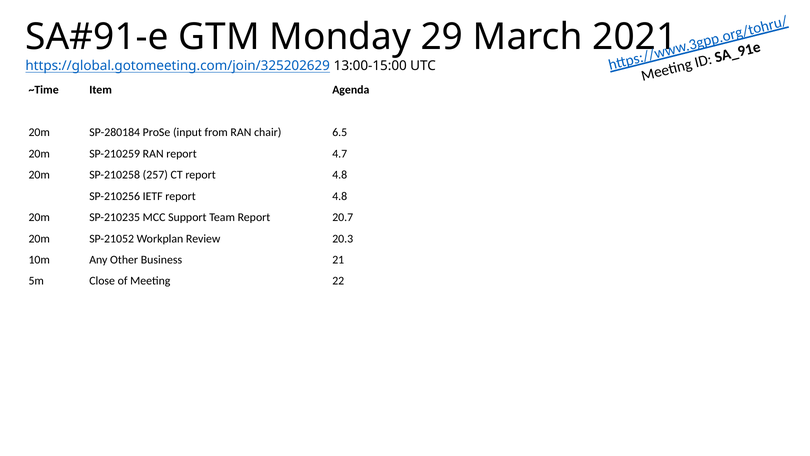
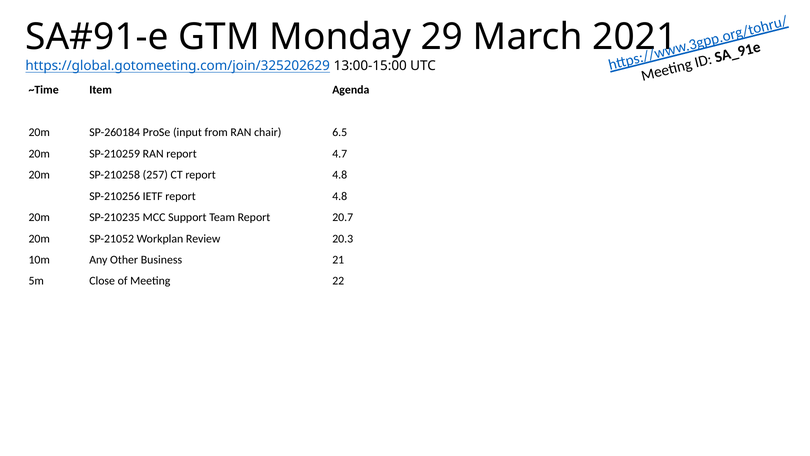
SP-280184: SP-280184 -> SP-260184 (115, 132)
